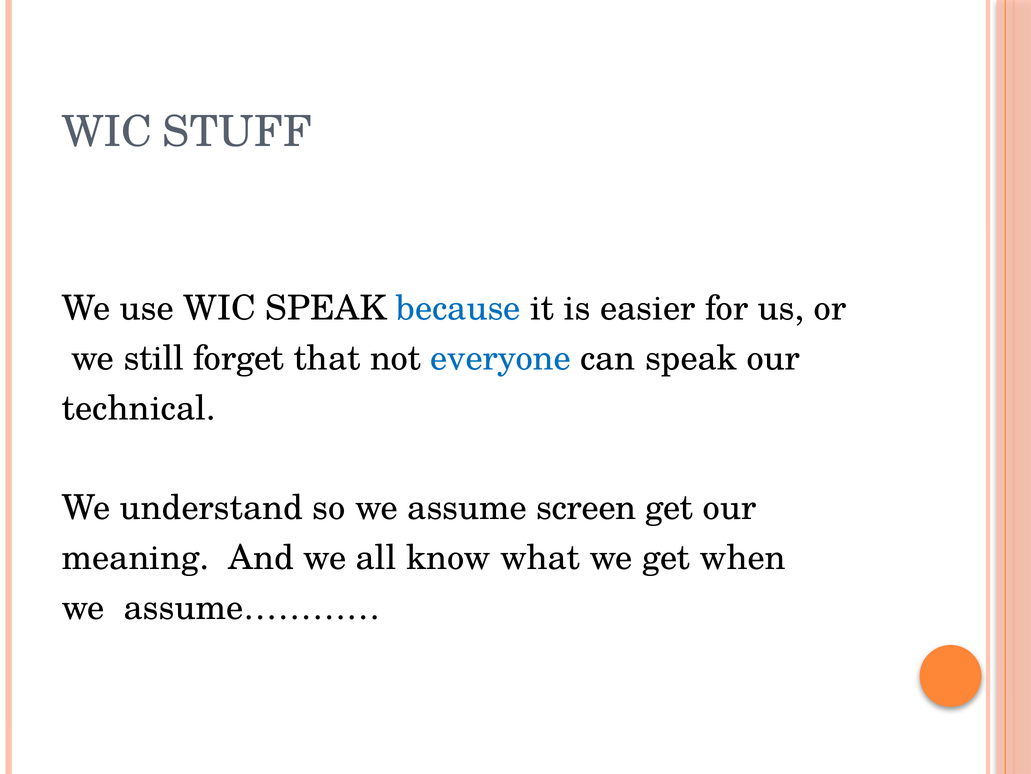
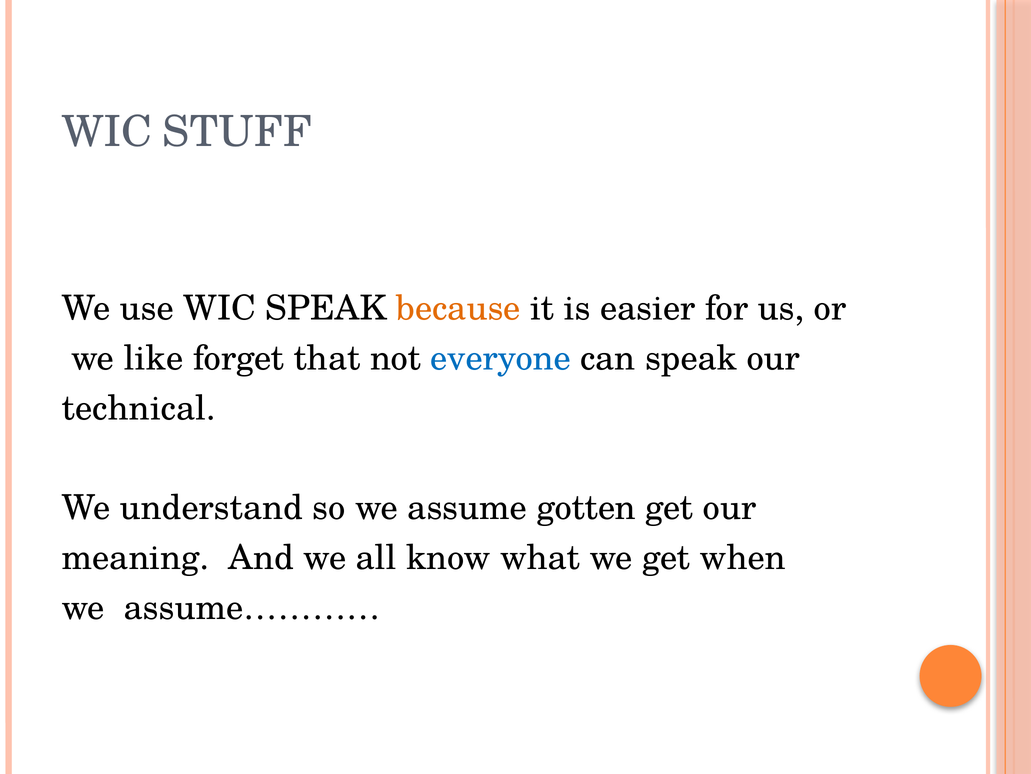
because colour: blue -> orange (458, 308)
still: still -> like (154, 358)
screen: screen -> gotten (586, 508)
